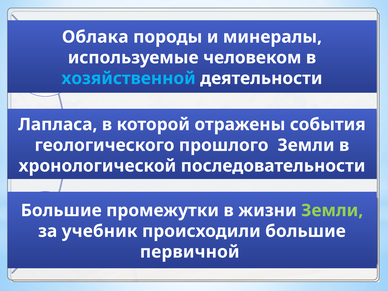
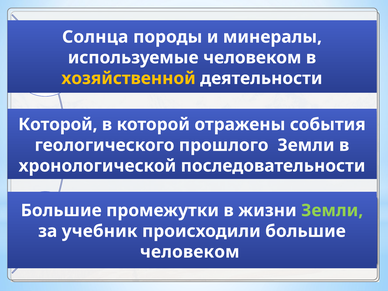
Облака: Облака -> Солнца (95, 37)
хозяйственной colour: light blue -> yellow (129, 78)
Лапласа: Лапласа -> Которой (58, 124)
первичной: первичной -> человеком (190, 252)
